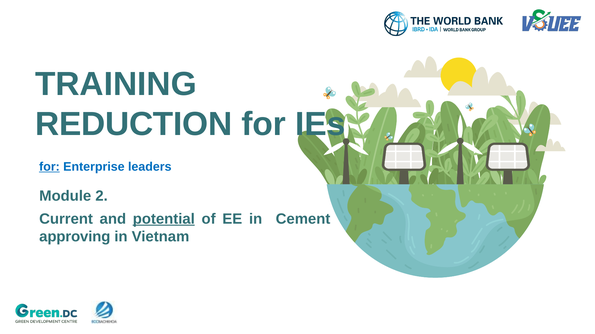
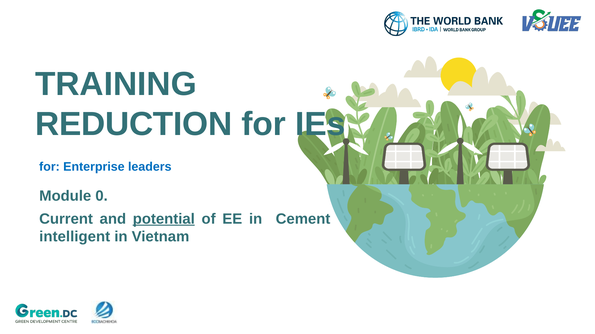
for underline: present -> none (49, 167)
2: 2 -> 0 (102, 196)
approving: approving -> intelligent (75, 237)
